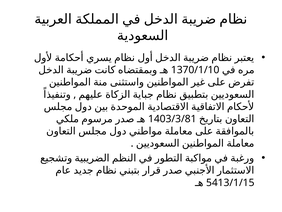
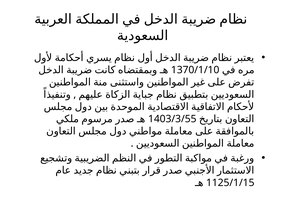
1403/3/81: 1403/3/81 -> 1403/3/55 (172, 119)
5413/1/15: 5413/1/15 -> 1125/1/15 (230, 182)
